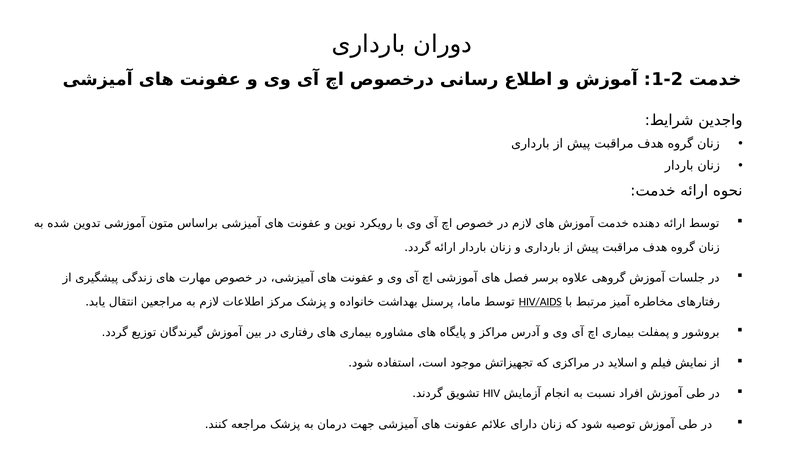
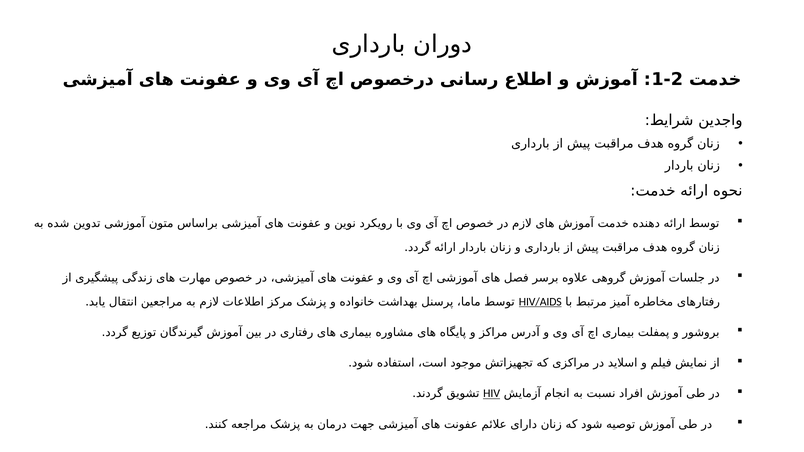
HIV underline: none -> present (492, 394)
